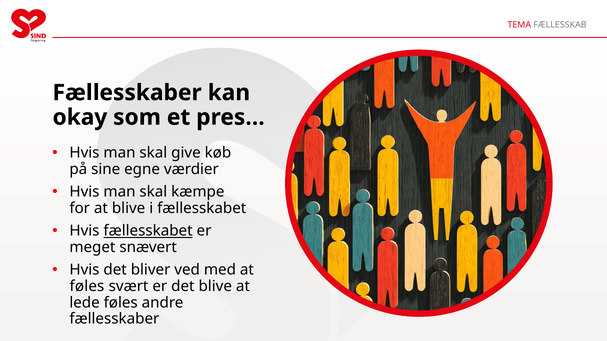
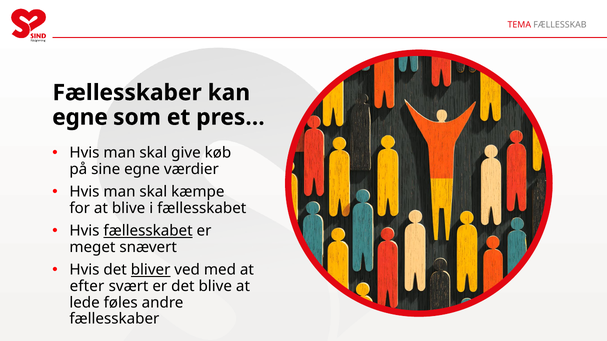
okay: okay -> egne (80, 117)
bliver underline: none -> present (151, 270)
føles: føles -> efter (87, 287)
